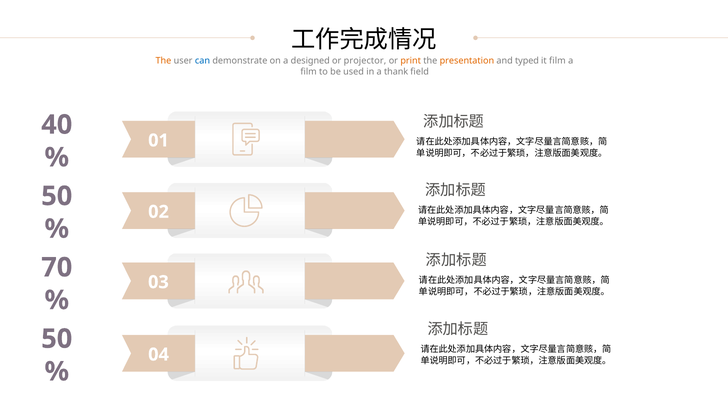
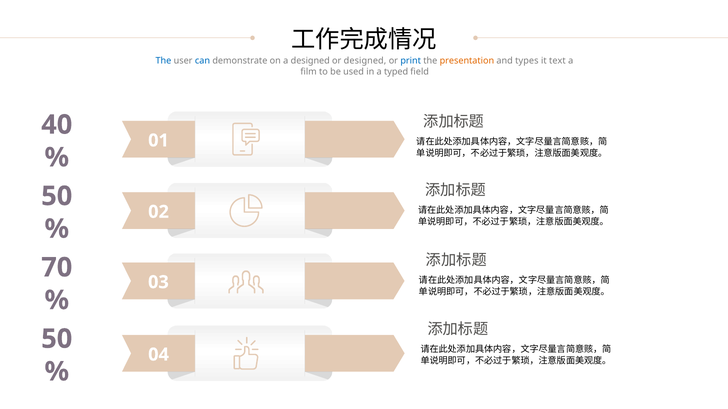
The colour: orange -> blue (163, 61)
or projector: projector -> designed (365, 61)
print colour: orange -> blue (411, 61)
typed: typed -> types (527, 61)
it film: film -> text (557, 61)
thank: thank -> typed (396, 72)
